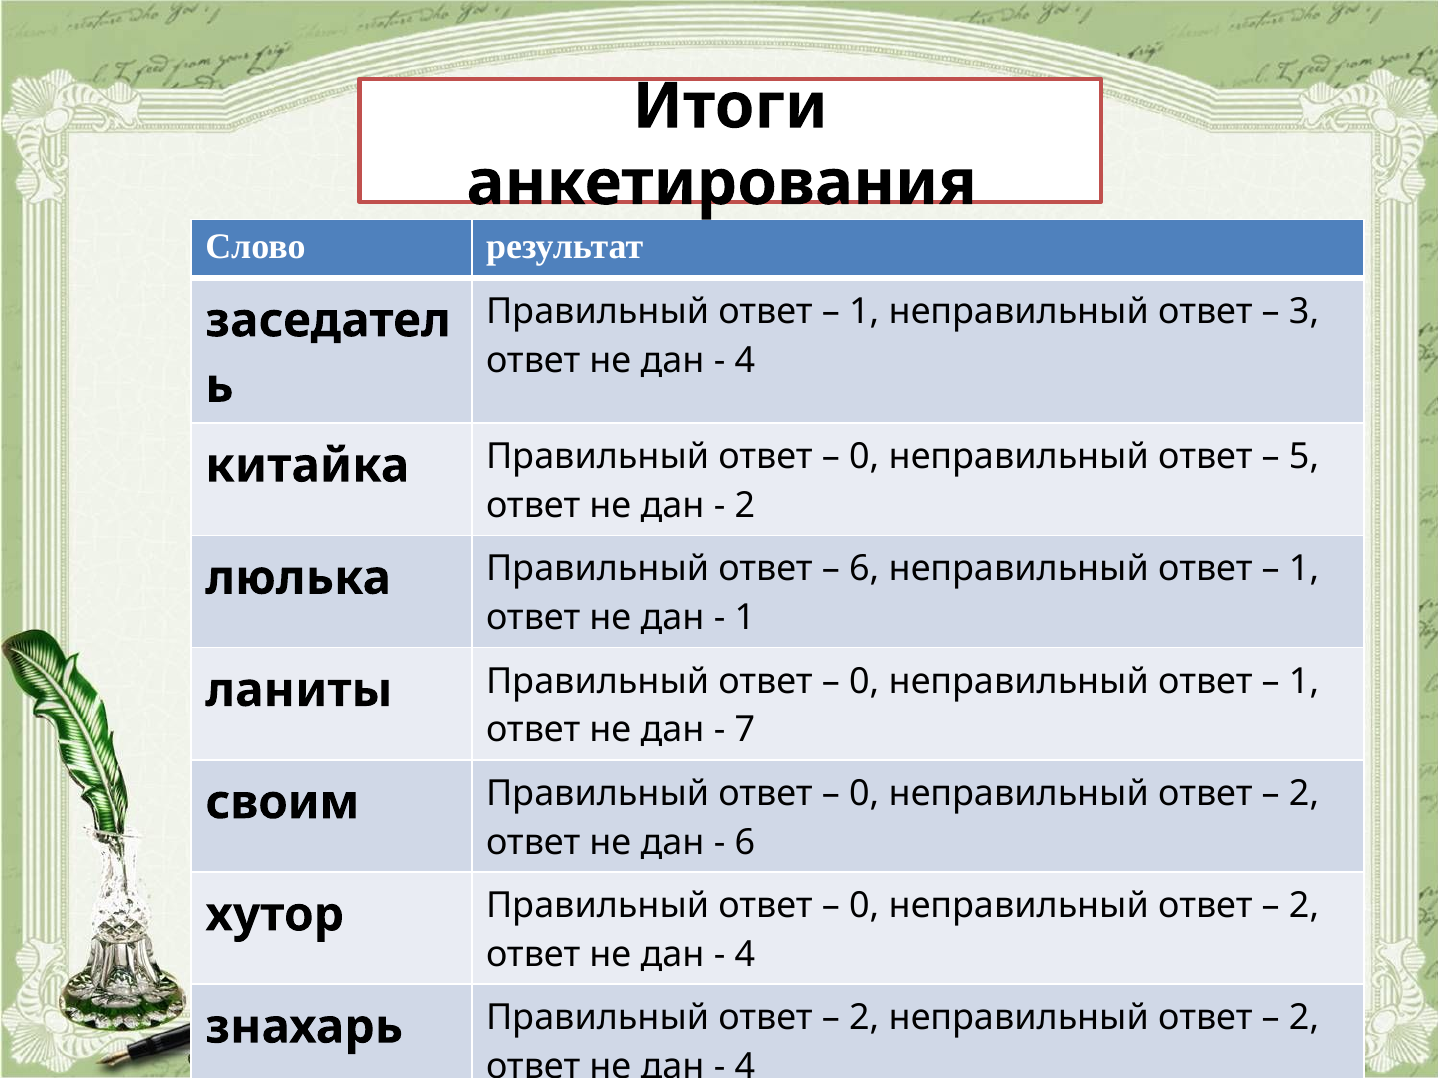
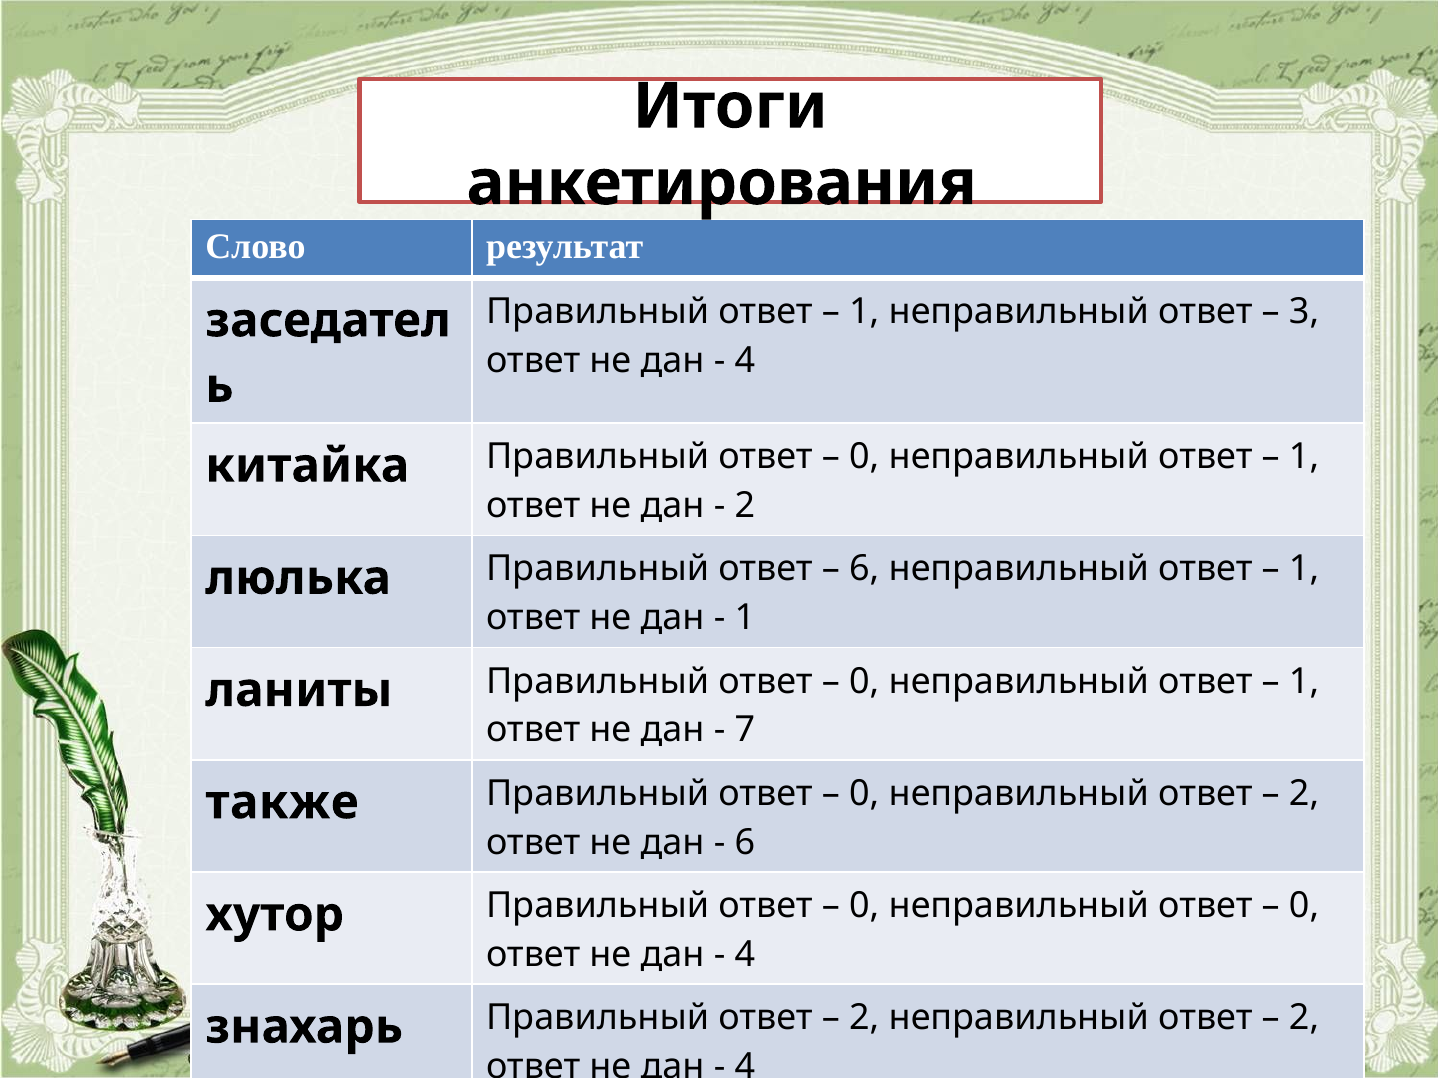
5: 5 -> 1 (1304, 457)
своим: своим -> также (282, 803)
2: 2 -> 0 (1304, 906)
